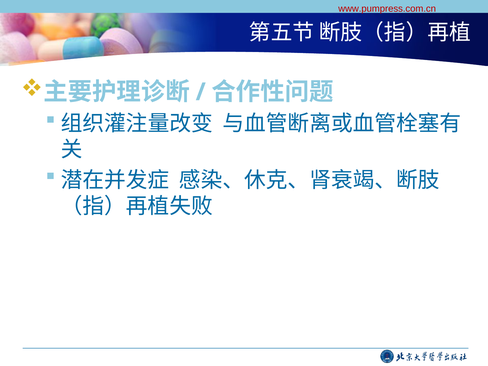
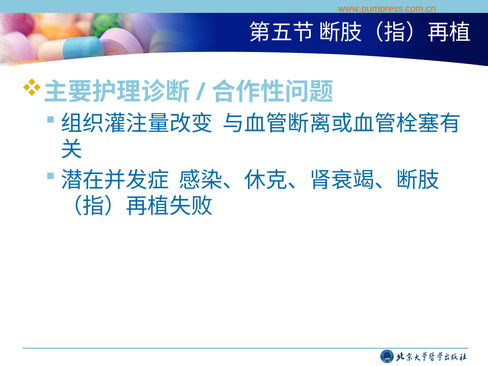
www.pumpress.com.cn colour: red -> orange (387, 9)
